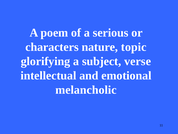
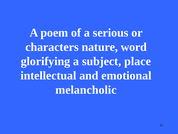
topic: topic -> word (134, 47)
verse: verse -> place (138, 61)
